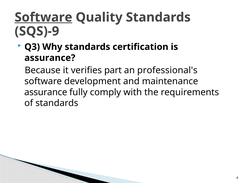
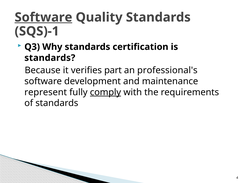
SQS)-9: SQS)-9 -> SQS)-1 (37, 31)
assurance: assurance -> standards (50, 58)
assurance: assurance -> represent (46, 92)
comply underline: none -> present (105, 92)
